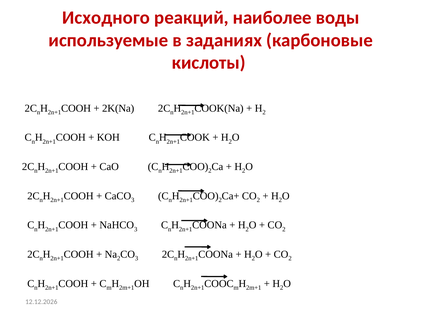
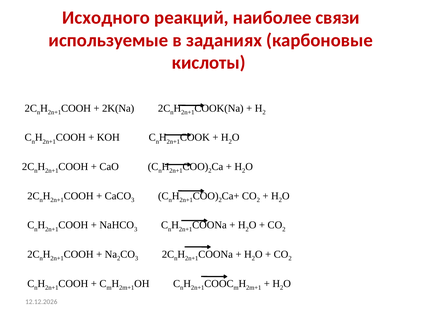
воды: воды -> связи (338, 18)
